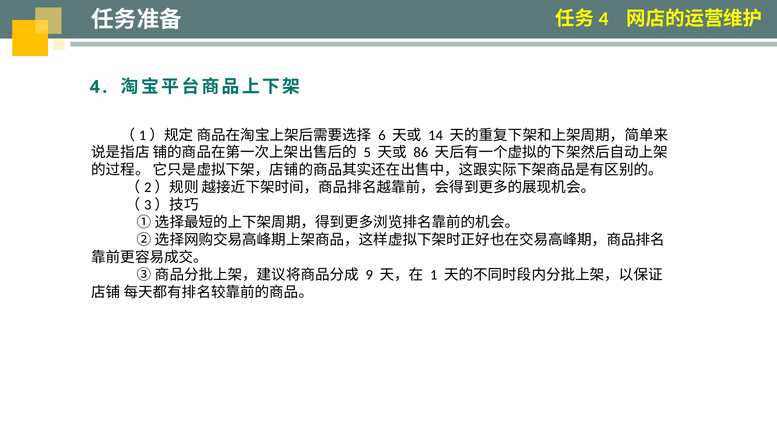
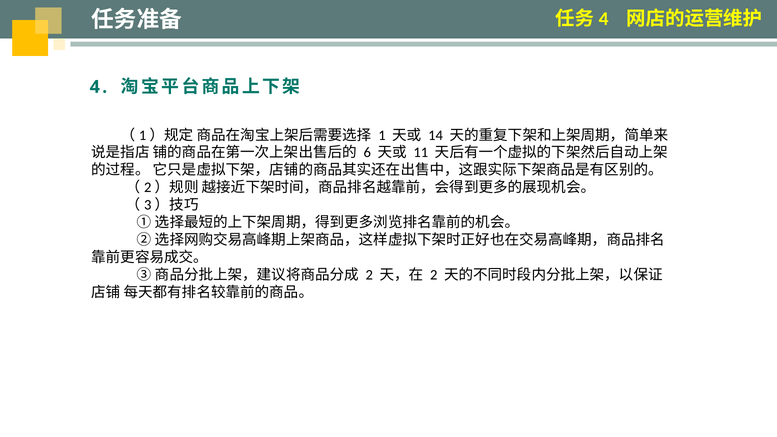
6: 6 -> 1 (382, 135)
5: 5 -> 6 (367, 153)
86: 86 -> 11 (421, 153)
9: 9 -> 2 (369, 275)
1: 1 -> 2 (434, 275)
